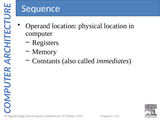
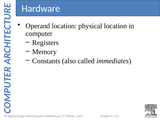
Sequence: Sequence -> Hardware (41, 9)
